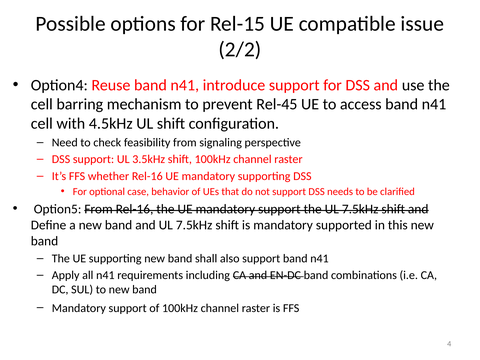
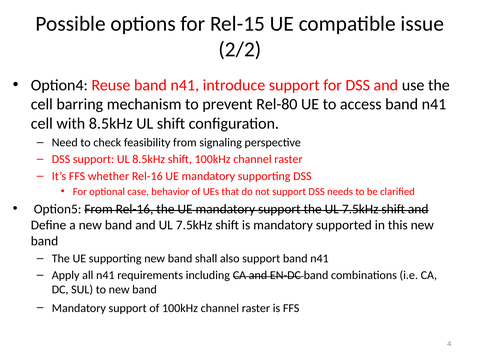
Rel-45: Rel-45 -> Rel-80 (277, 104)
with 4.5kHz: 4.5kHz -> 8.5kHz (111, 124)
UL 3.5kHz: 3.5kHz -> 8.5kHz (149, 159)
